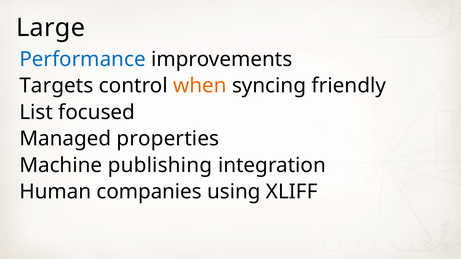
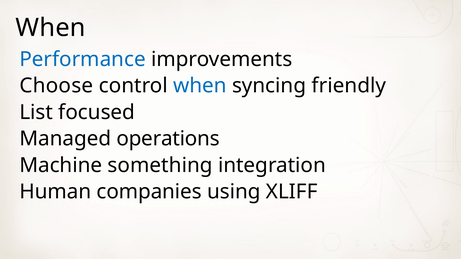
Large: Large -> When (51, 28)
Targets: Targets -> Choose (56, 86)
when colour: orange -> blue (200, 86)
properties: properties -> operations (168, 139)
publishing: publishing -> something (160, 165)
